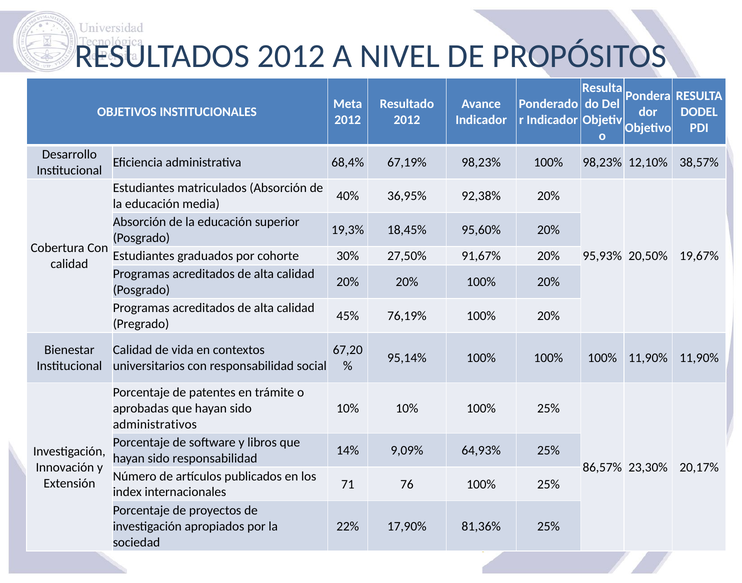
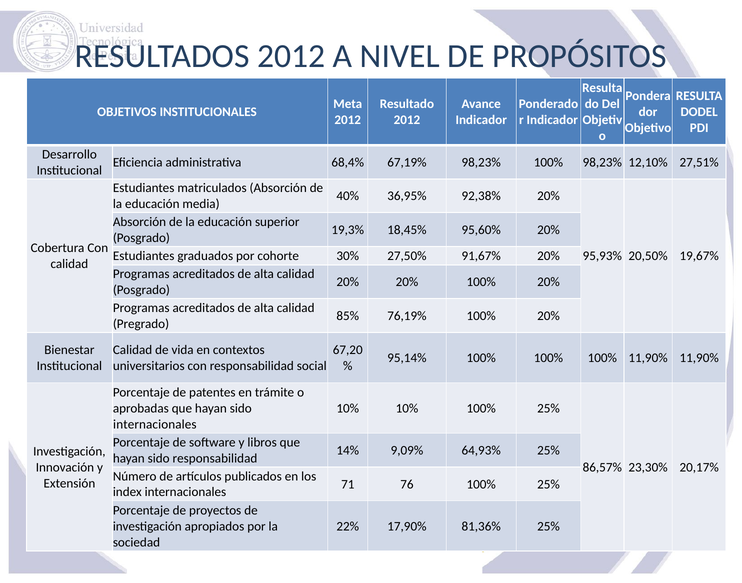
38,57%: 38,57% -> 27,51% (699, 162)
45%: 45% -> 85% (348, 316)
administrativos: administrativos -> internacionales (155, 424)
